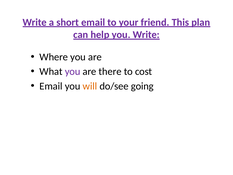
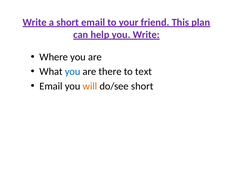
you colour: purple -> blue (73, 71)
cost: cost -> text (143, 71)
do/see going: going -> short (142, 86)
